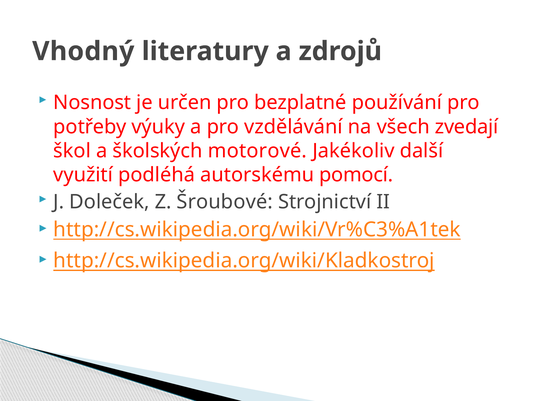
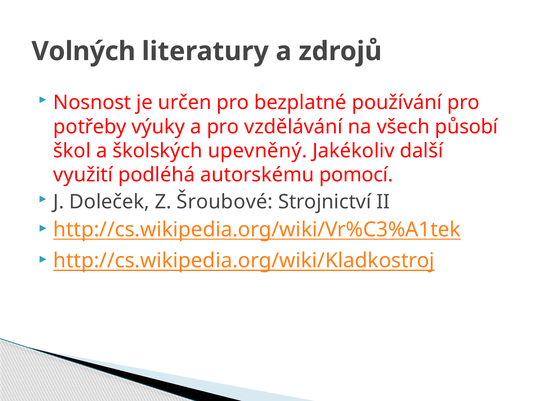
Vhodný: Vhodný -> Volných (84, 51)
zvedají: zvedají -> působí (467, 127)
motorové: motorové -> upevněný (257, 151)
